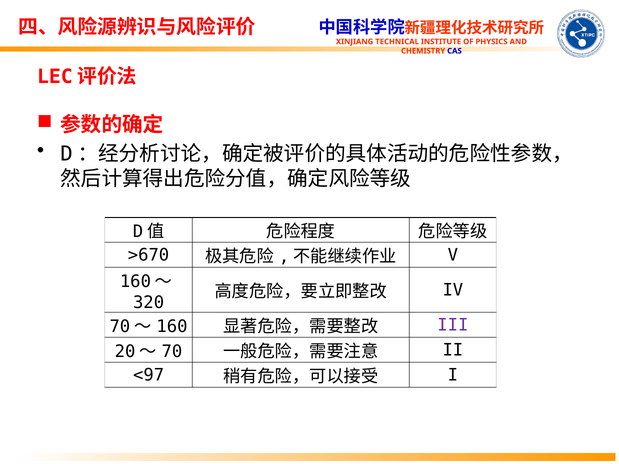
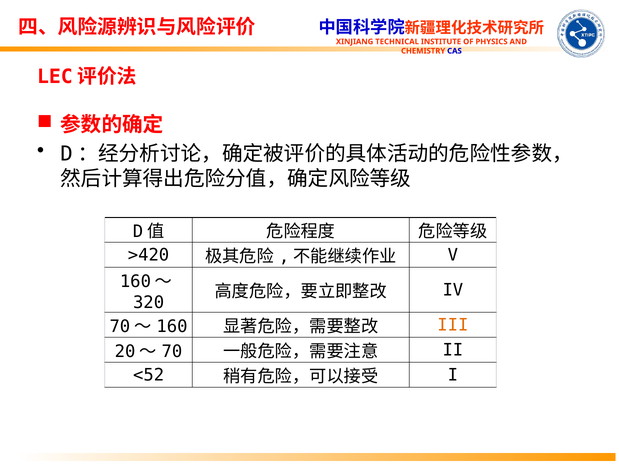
>670: >670 -> >420 (149, 255)
III colour: purple -> orange (453, 325)
<97: <97 -> <52 (149, 375)
